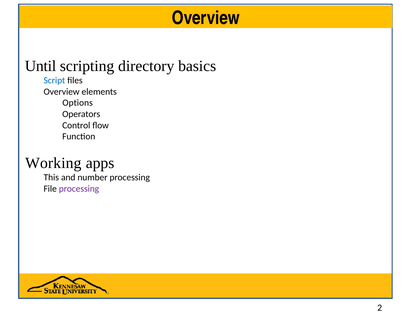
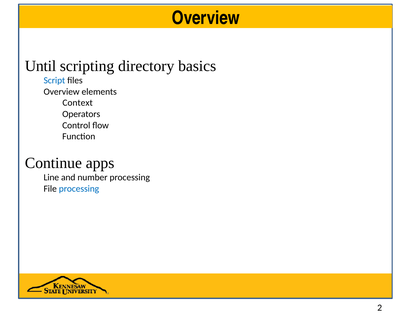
Options: Options -> Context (78, 103)
Working: Working -> Continue (53, 163)
This: This -> Line (51, 178)
processing colour: purple -> blue (79, 189)
